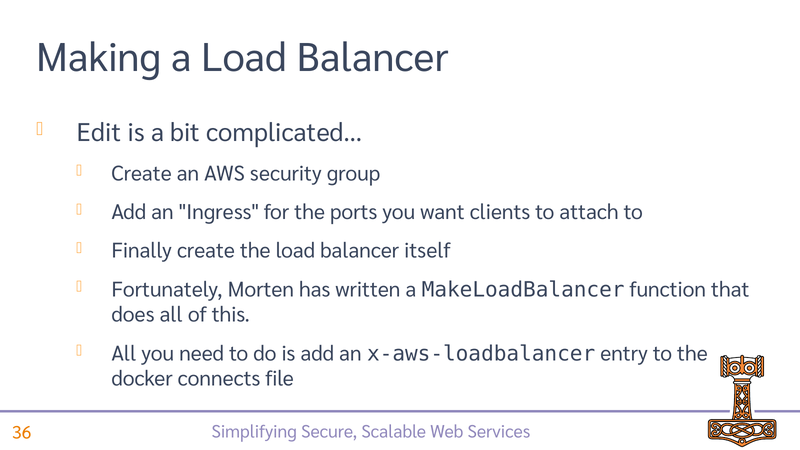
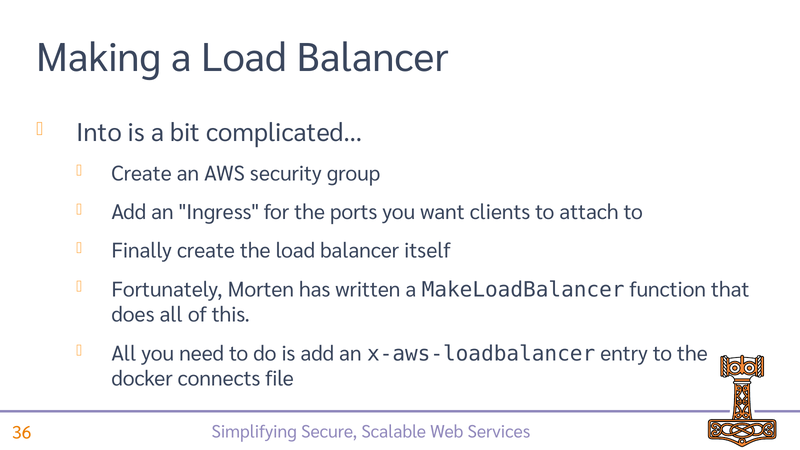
Edit: Edit -> Into (99, 133)
